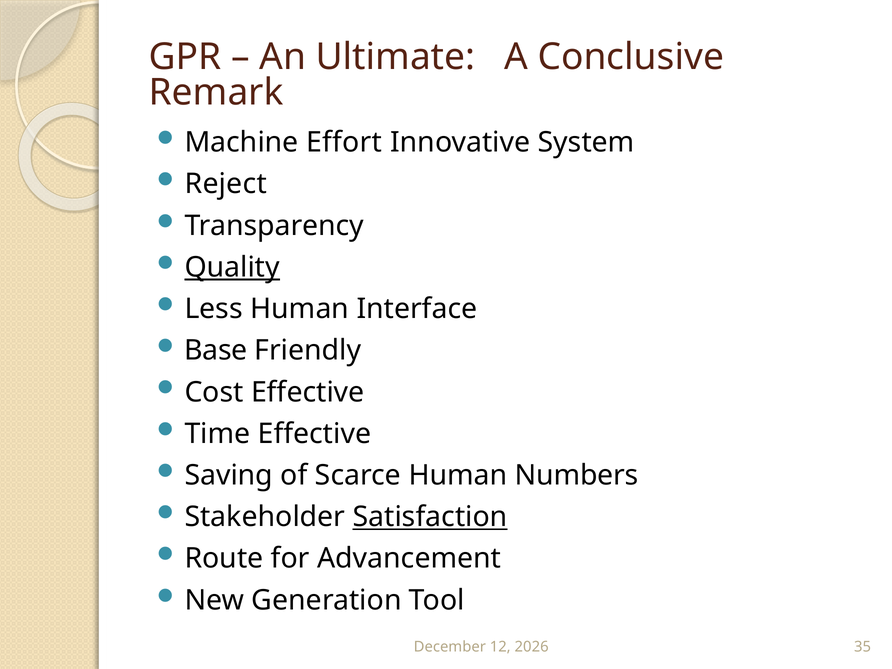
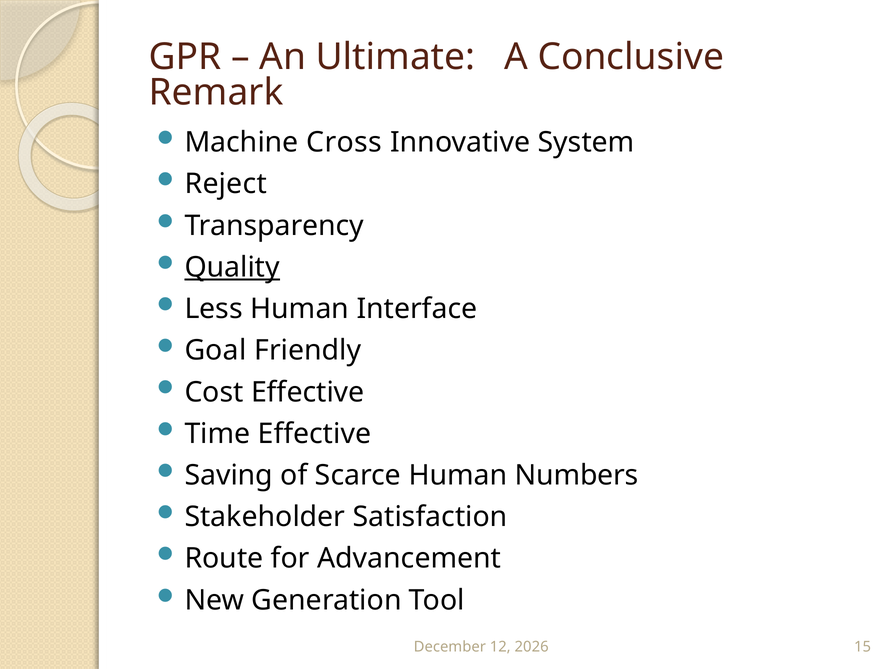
Effort: Effort -> Cross (344, 142)
Base: Base -> Goal (216, 350)
Satisfaction underline: present -> none (430, 517)
35: 35 -> 15 (863, 647)
